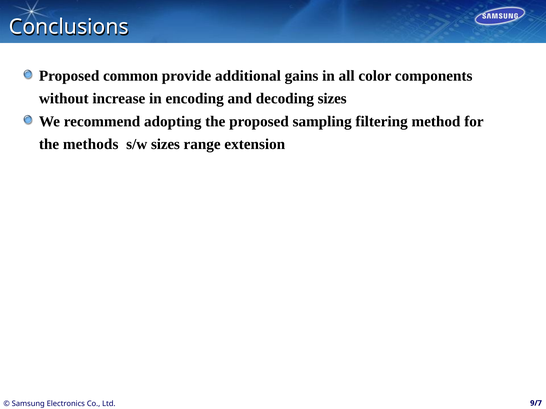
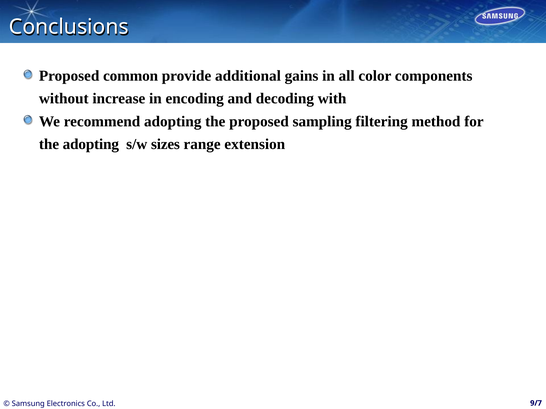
decoding sizes: sizes -> with (332, 99)
the methods: methods -> adopting (91, 144)
